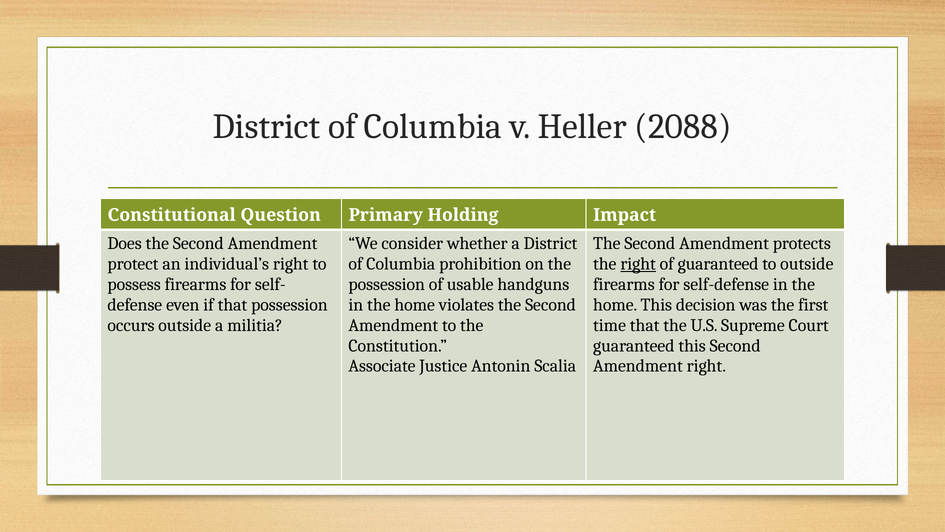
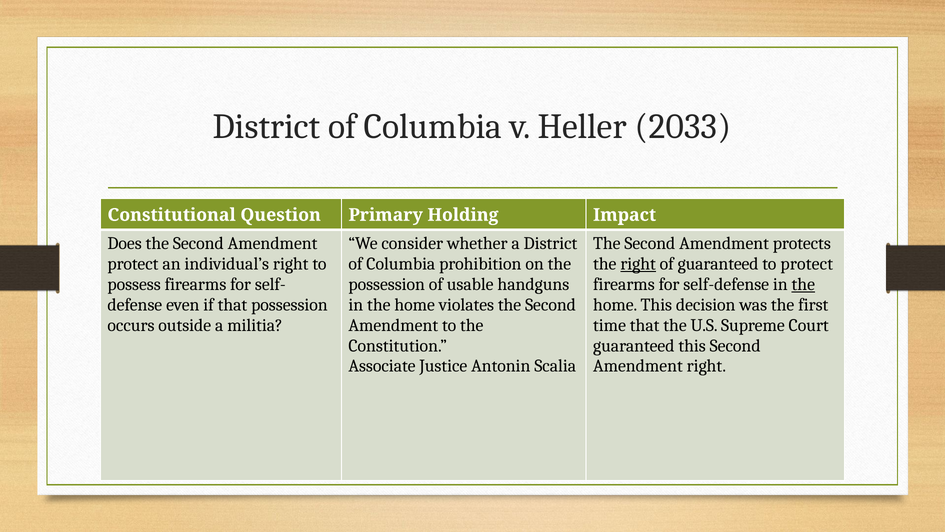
2088: 2088 -> 2033 (683, 126)
to outside: outside -> protect (807, 264)
the underline: none -> present (803, 284)
